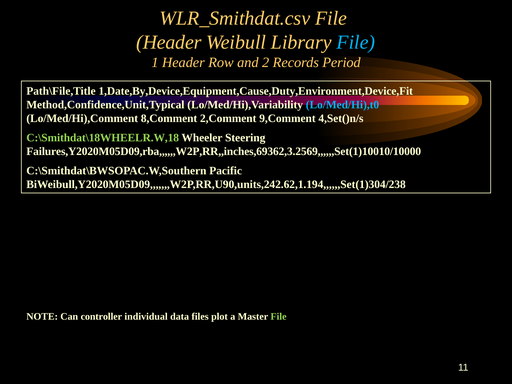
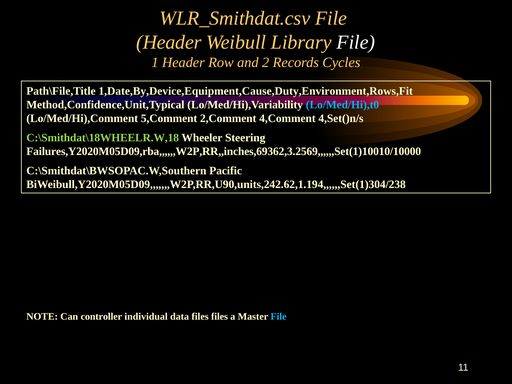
File colour: light blue -> white (356, 42)
Period: Period -> Cycles (341, 62)
1,Date,By,Device,Equipment,Cause,Duty,Environment,Device,Fit: 1,Date,By,Device,Equipment,Cause,Duty,Environment,Device,Fit -> 1,Date,By,Device,Equipment,Cause,Duty,Environment,Rows,Fit (256, 91)
8,Comment: 8,Comment -> 5,Comment (169, 119)
9,Comment: 9,Comment -> 4,Comment (287, 119)
files plot: plot -> files (220, 316)
File colour: light green -> light blue (279, 316)
